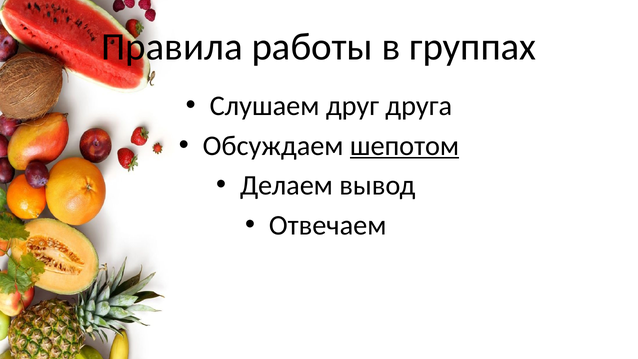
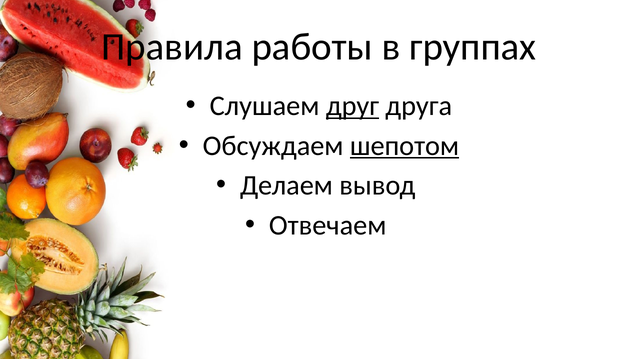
друг underline: none -> present (352, 106)
